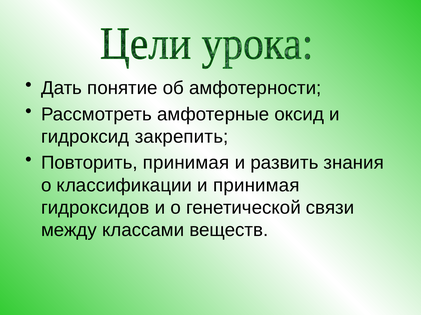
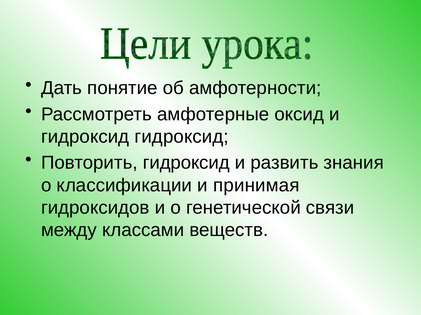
гидроксид закрепить: закрепить -> гидроксид (182, 137)
Повторить принимая: принимая -> гидроксид (186, 163)
